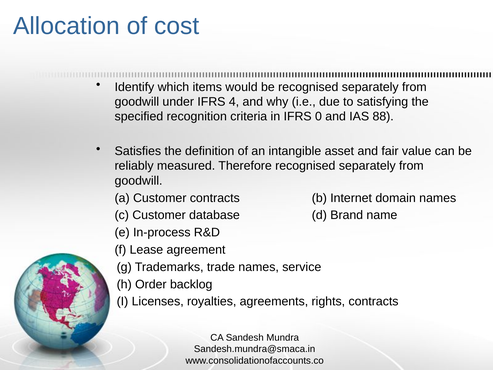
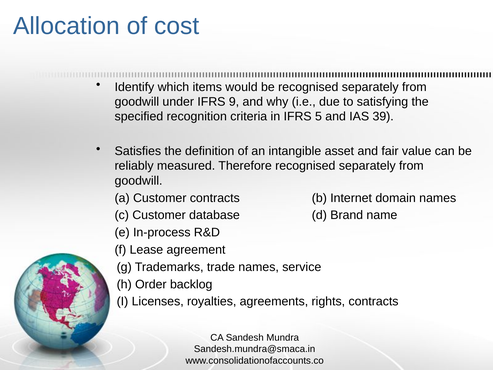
4: 4 -> 9 (234, 102)
0: 0 -> 5 (318, 116)
88: 88 -> 39 (383, 116)
